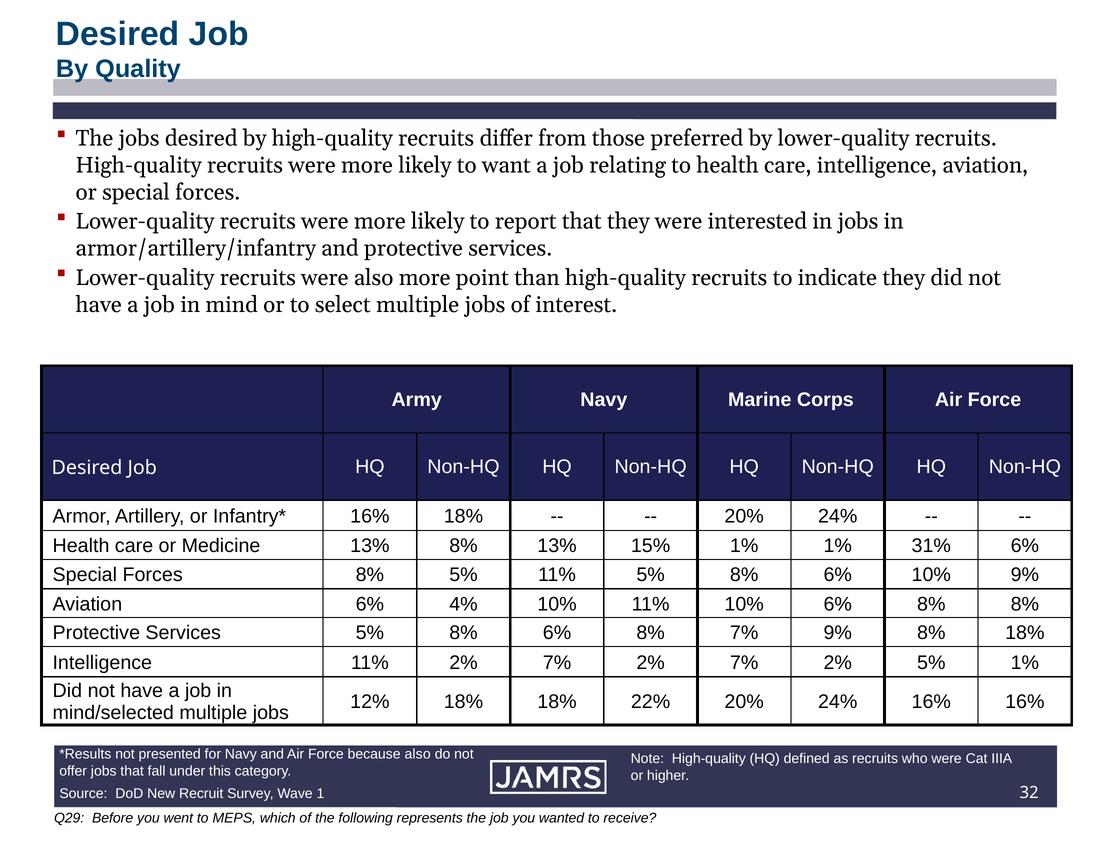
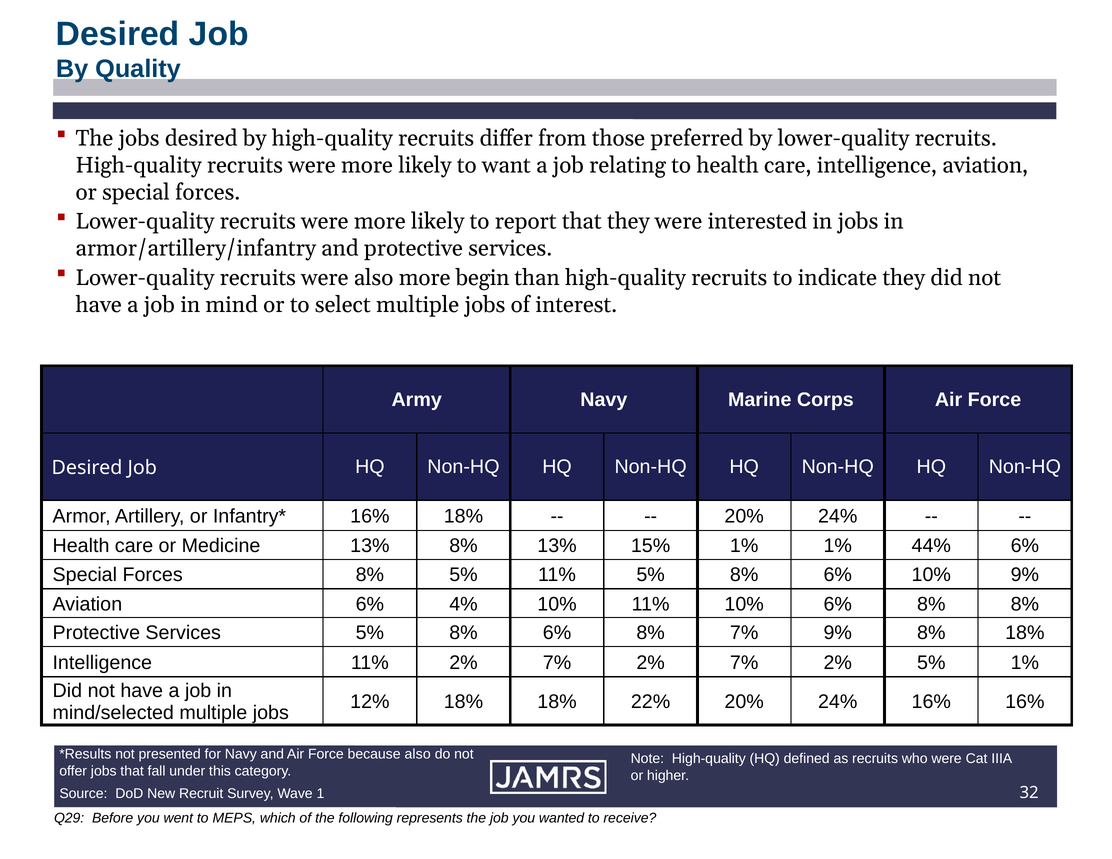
point: point -> begin (483, 278)
31%: 31% -> 44% (931, 546)
